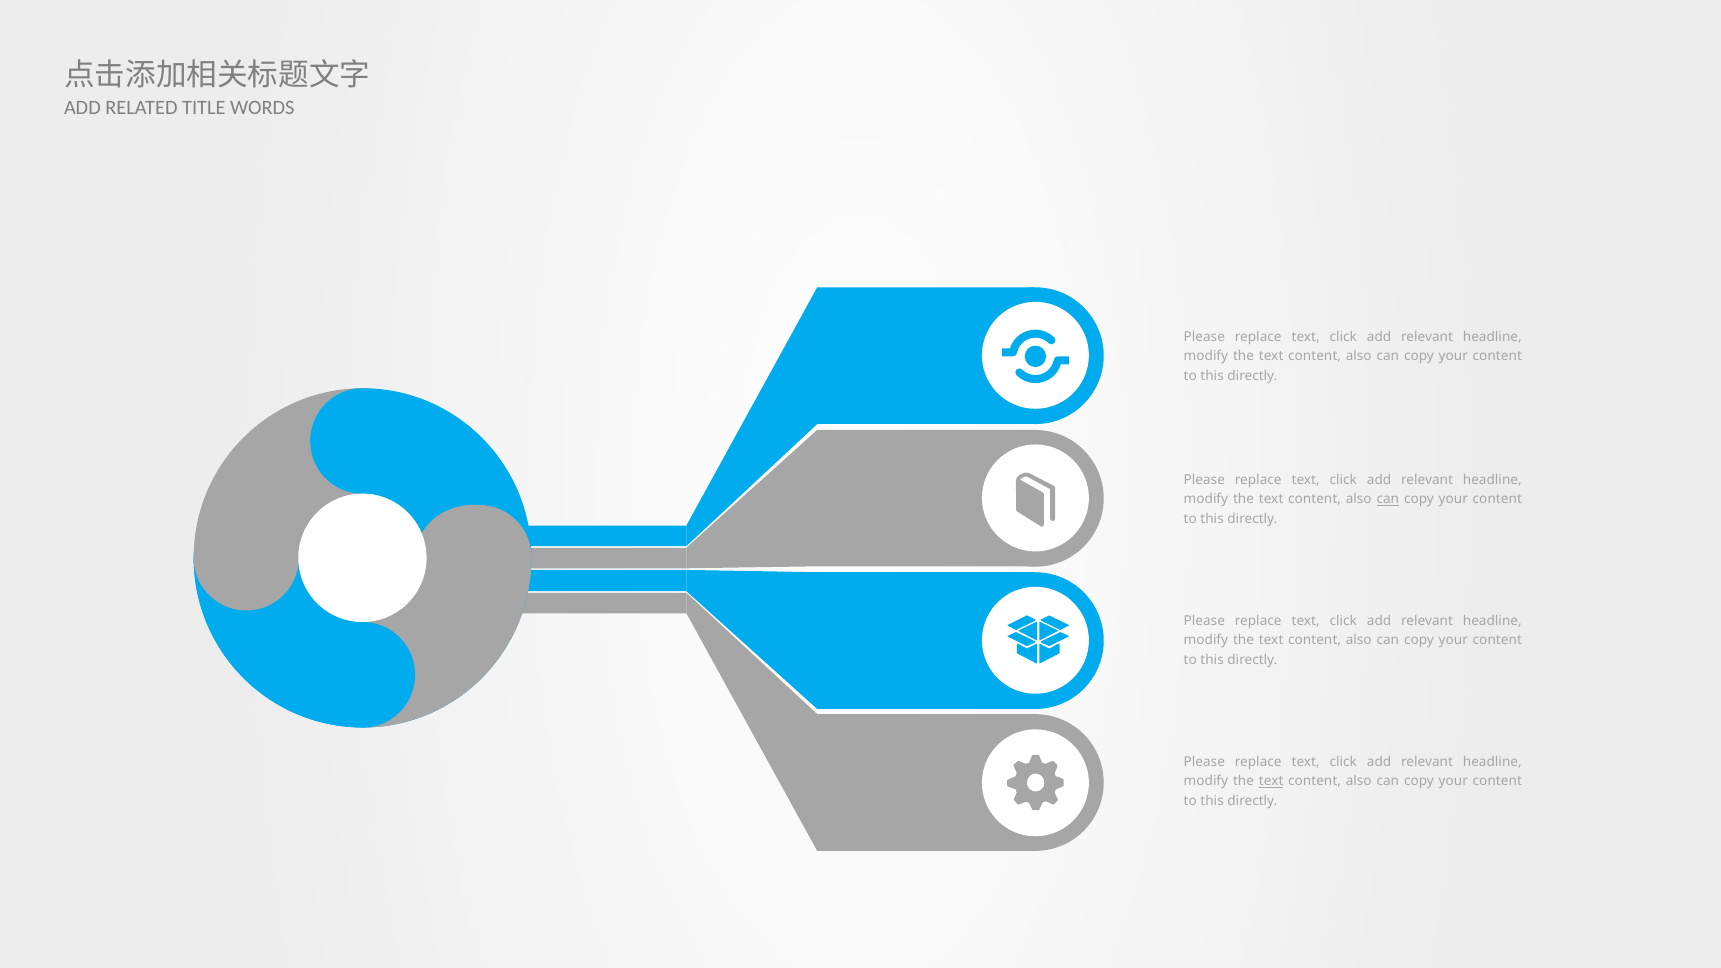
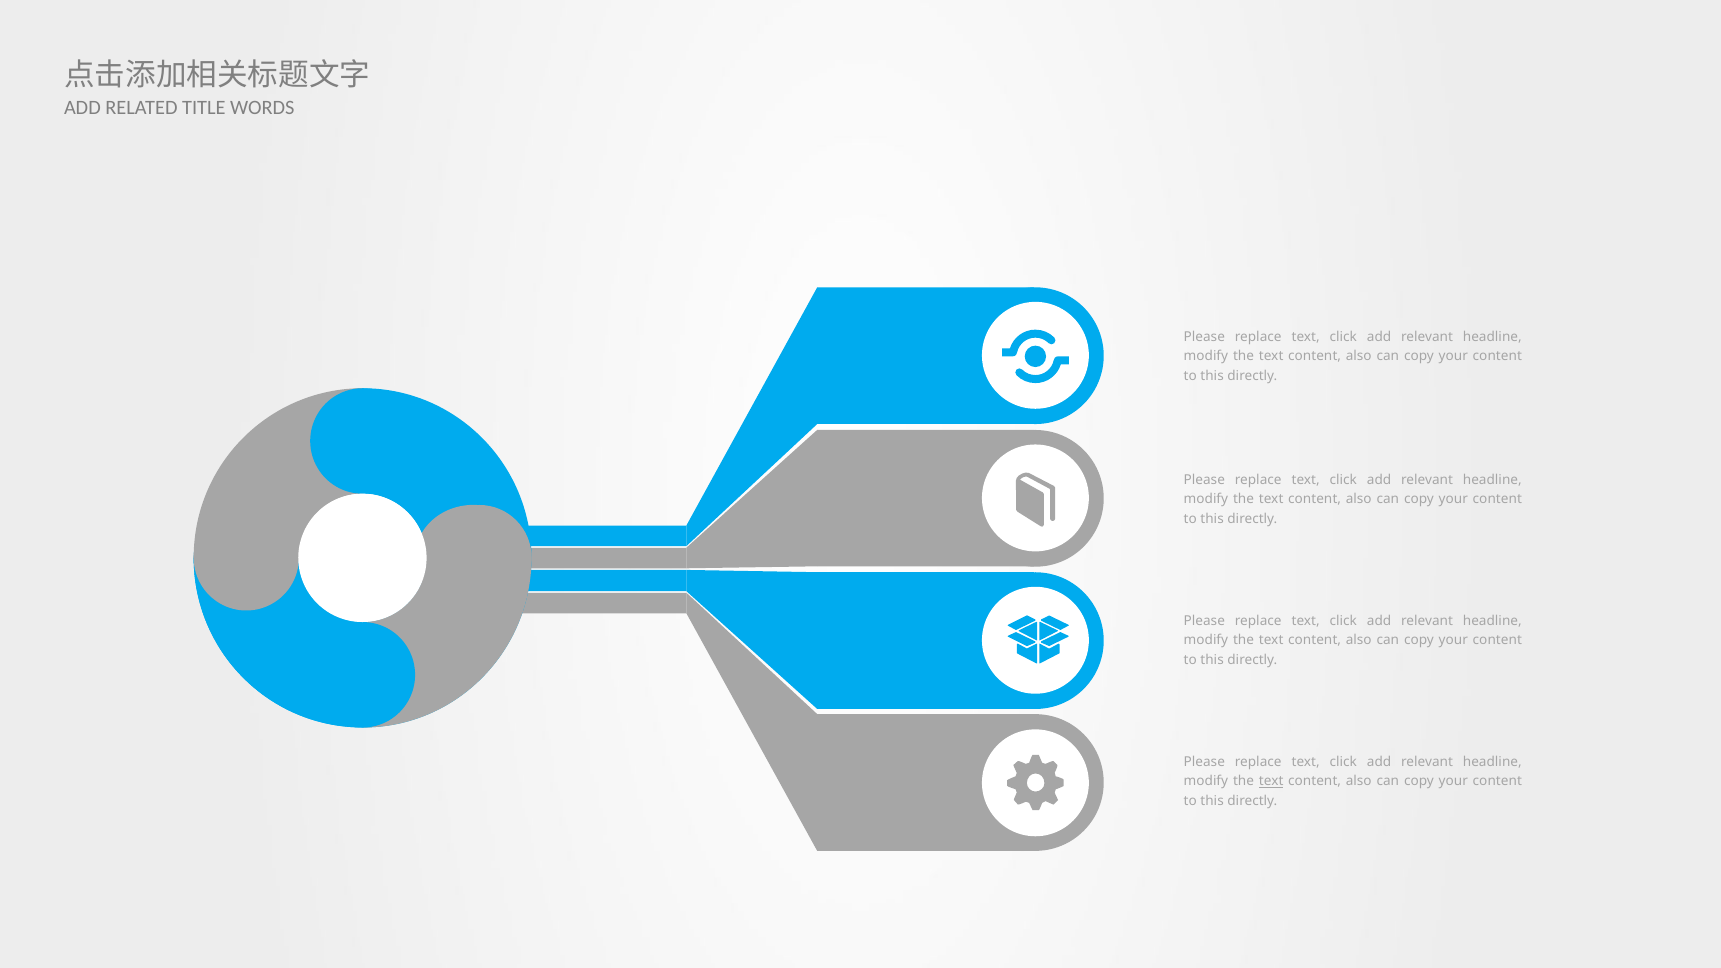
can underline: present -> none (1388, 499)
